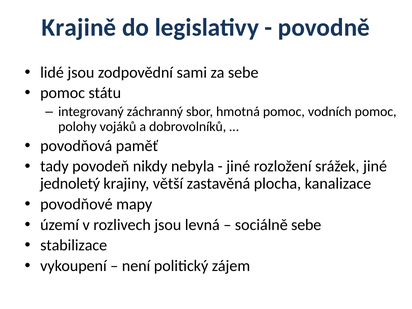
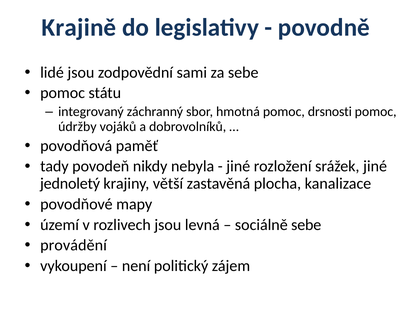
vodních: vodních -> drsnosti (330, 112)
polohy: polohy -> údržby (77, 127)
stabilizace: stabilizace -> provádění (74, 245)
